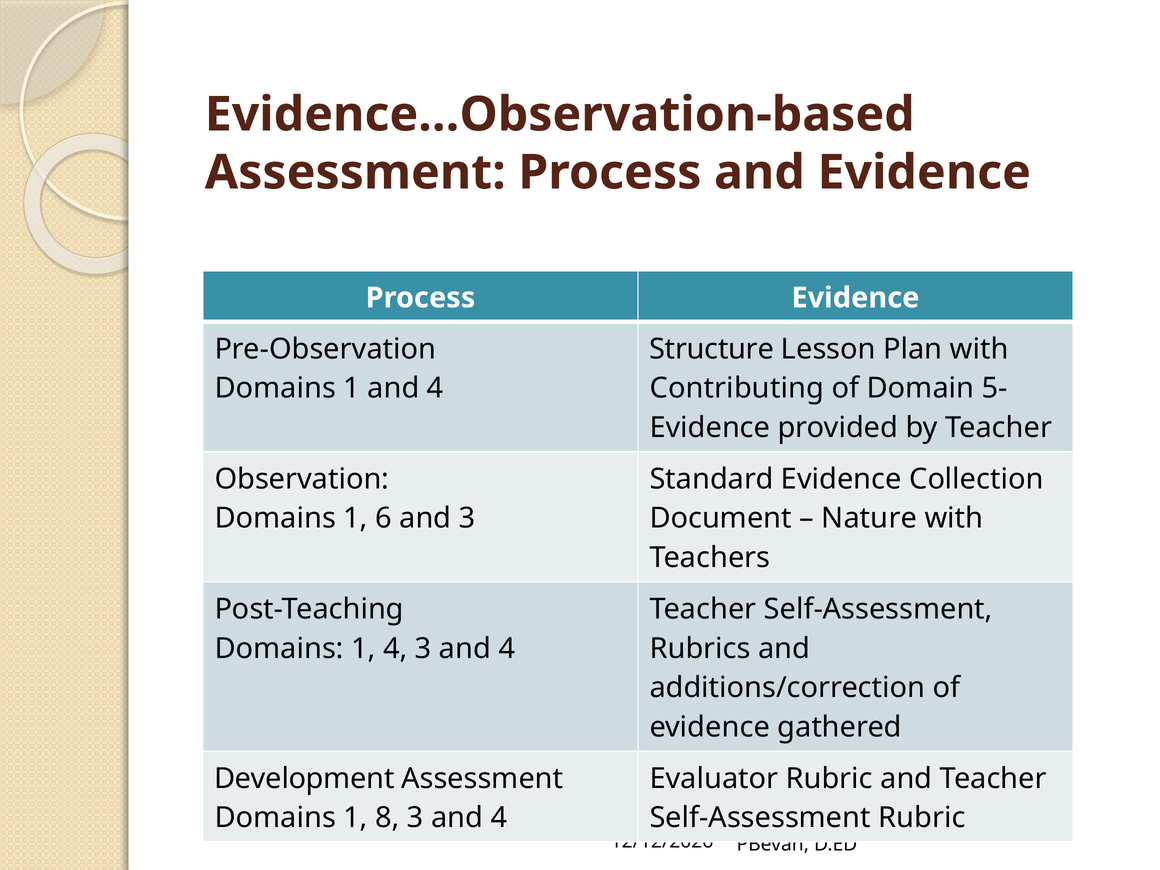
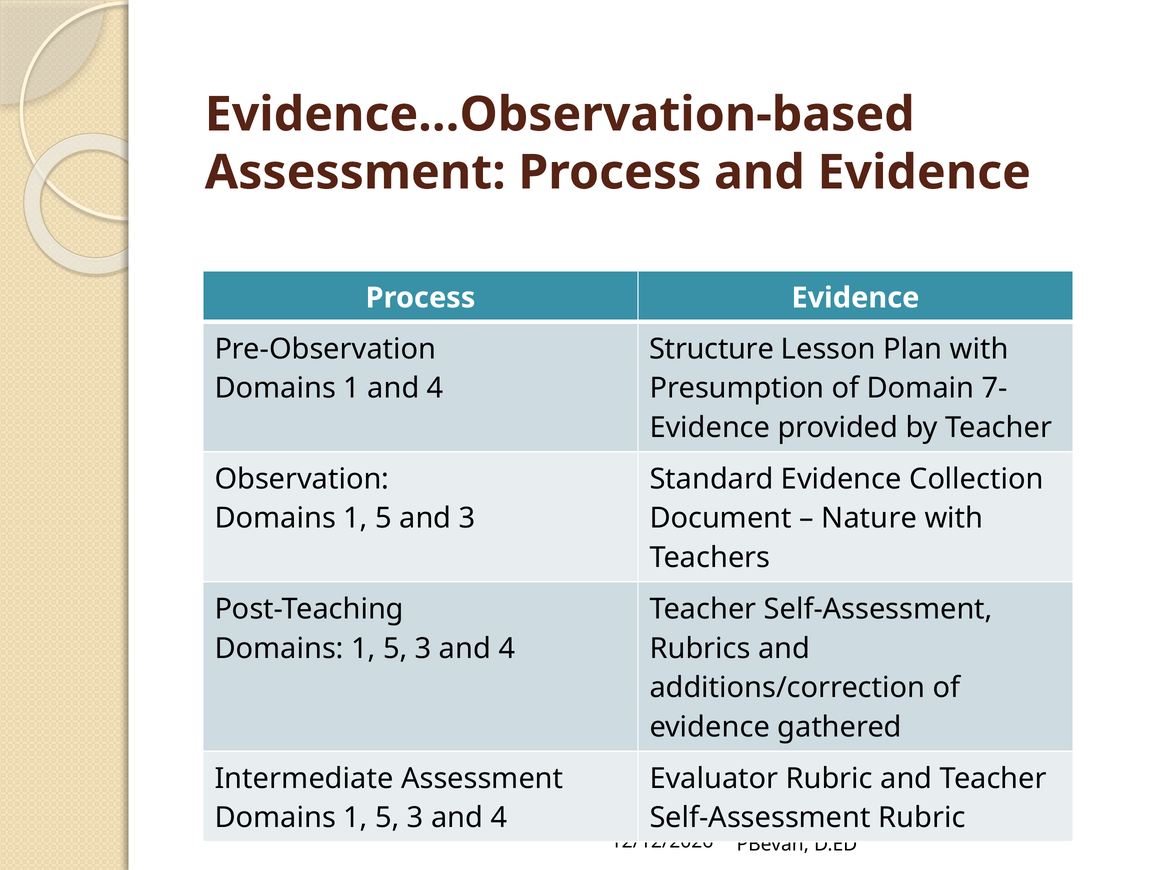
Contributing: Contributing -> Presumption (737, 388)
5-: 5- -> 7- (995, 388)
6: 6 -> 5 (383, 518)
4: 4 -> 5 (395, 648)
Development: Development -> Intermediate (304, 778)
8: 8 -> 5 (387, 818)
